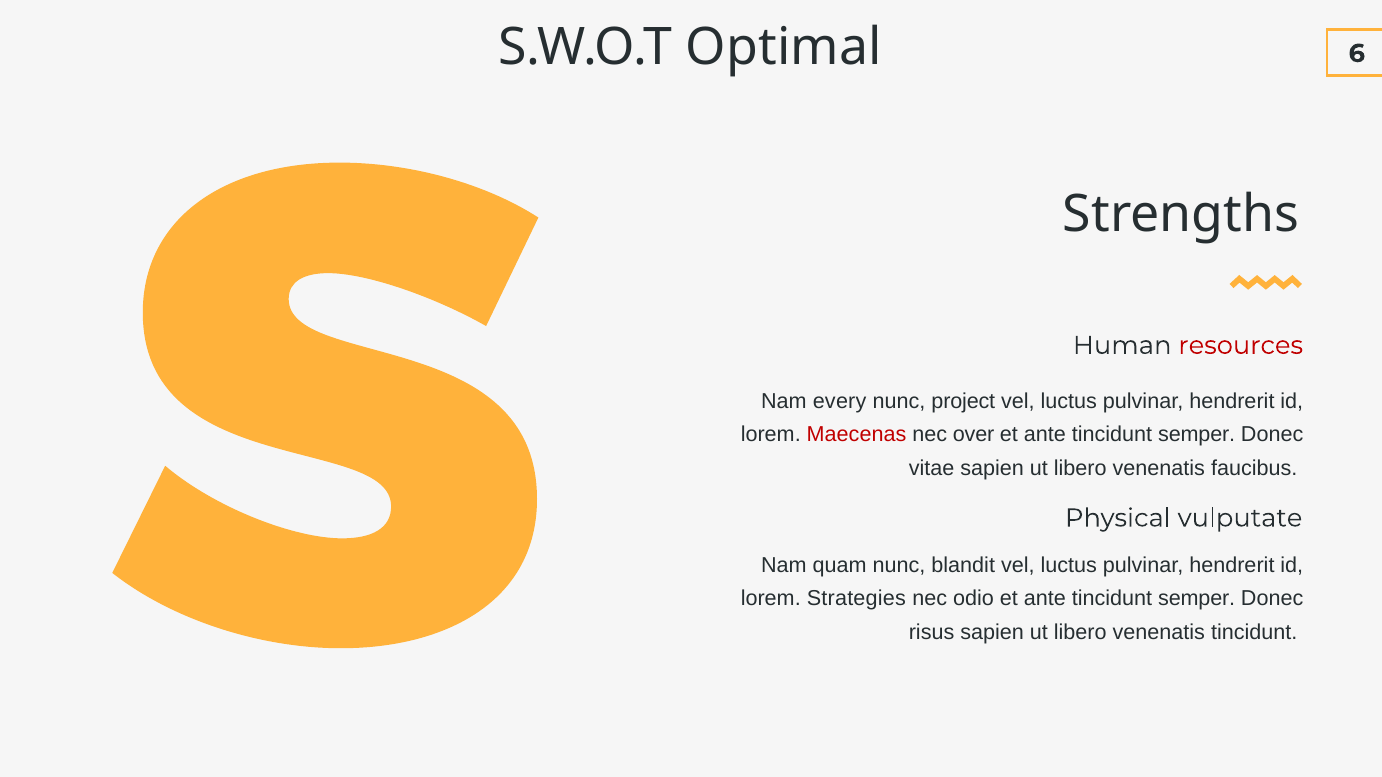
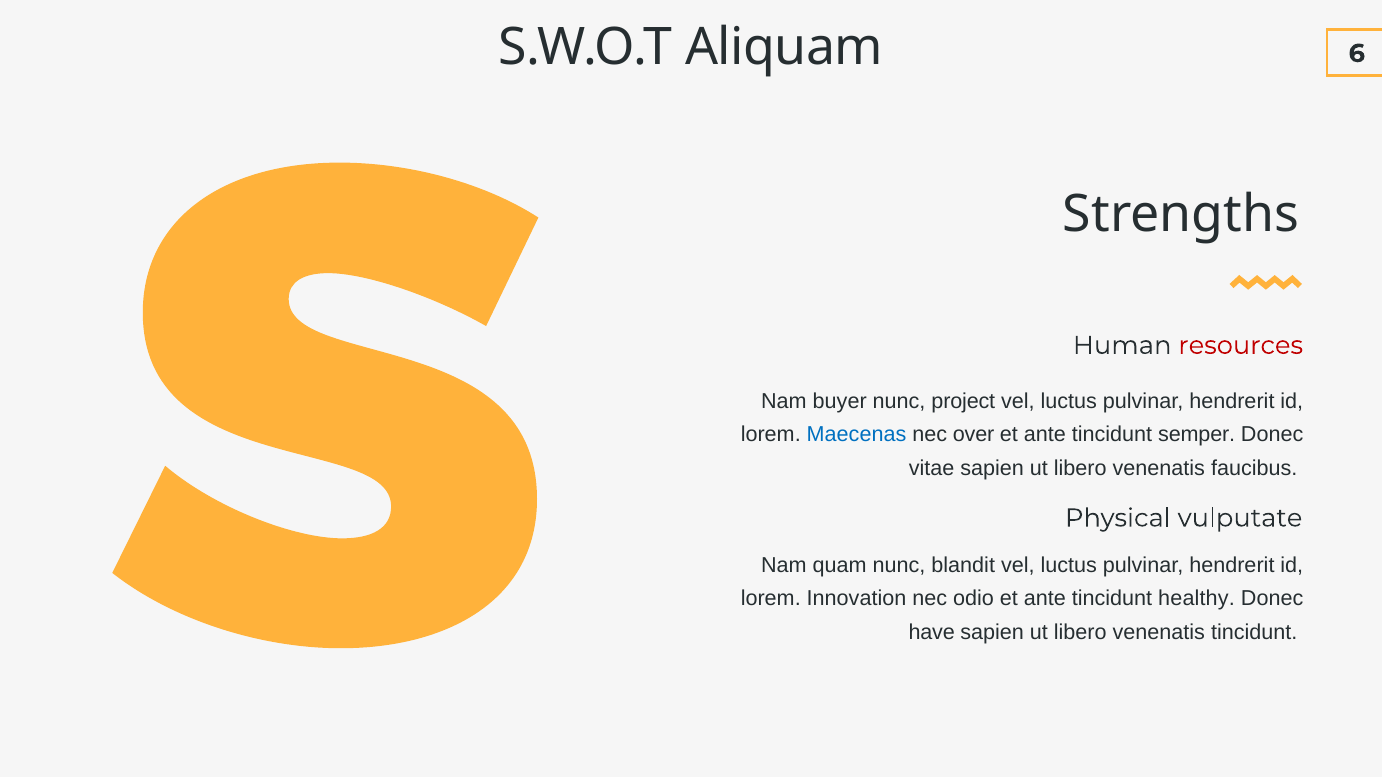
Optimal: Optimal -> Aliquam (784, 48)
every: every -> buyer (840, 401)
Maecenas colour: red -> blue (857, 435)
Strategies: Strategies -> Innovation (857, 599)
semper: semper -> healthy (1197, 599)
risus: risus -> have (932, 633)
